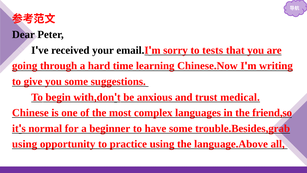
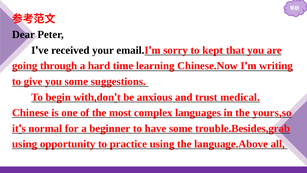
tests: tests -> kept (213, 50)
friend,so: friend,so -> yours,so (272, 113)
